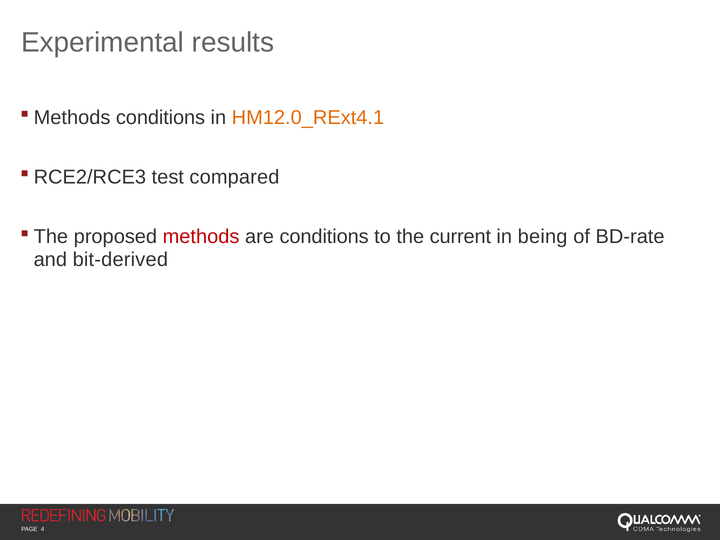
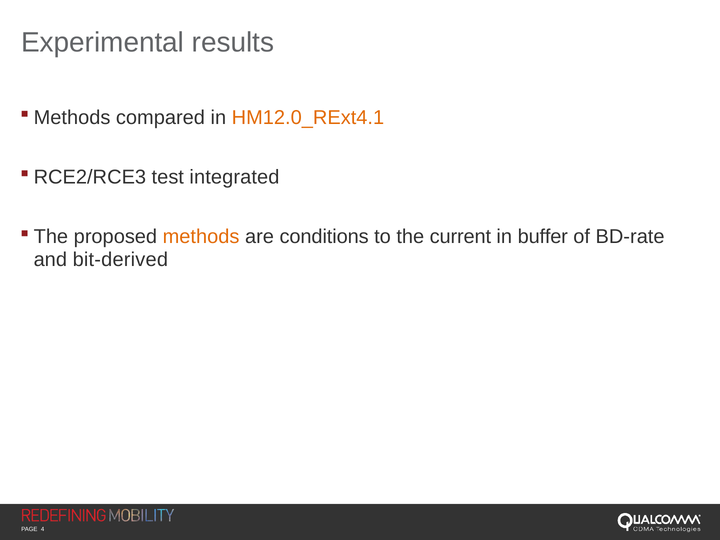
conditions: conditions -> compared (160, 117)
compared: compared -> integrated (234, 177)
methods colour: red -> orange (201, 237)
being: being -> buffer (543, 237)
